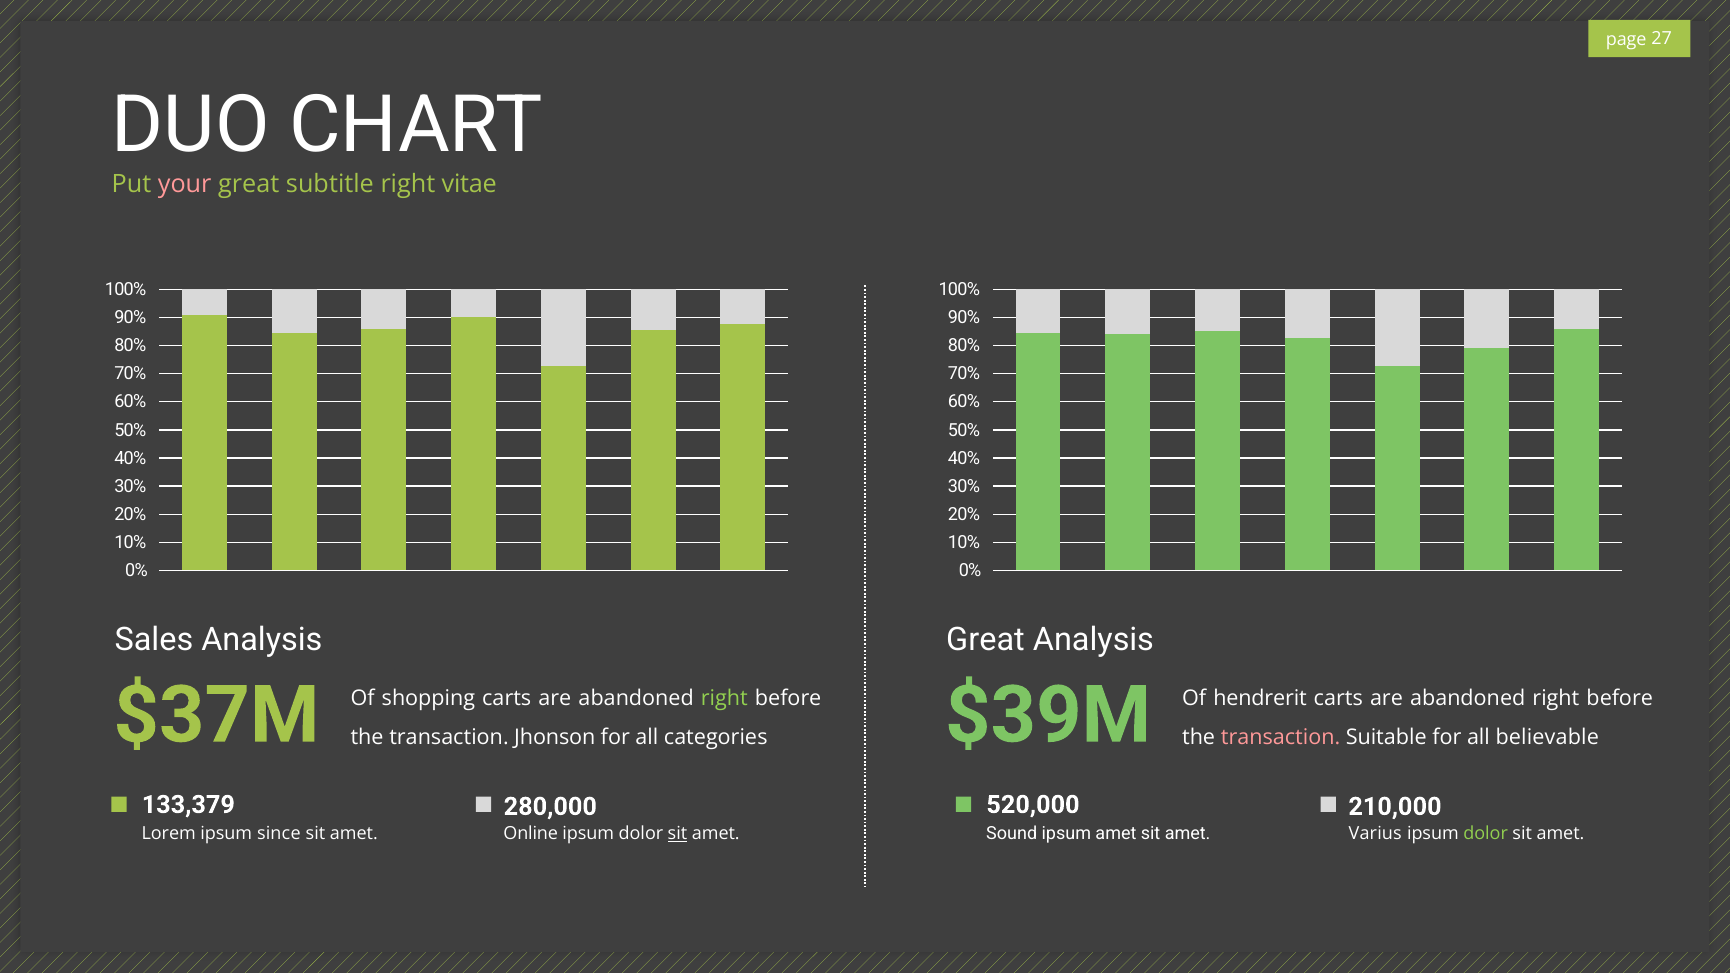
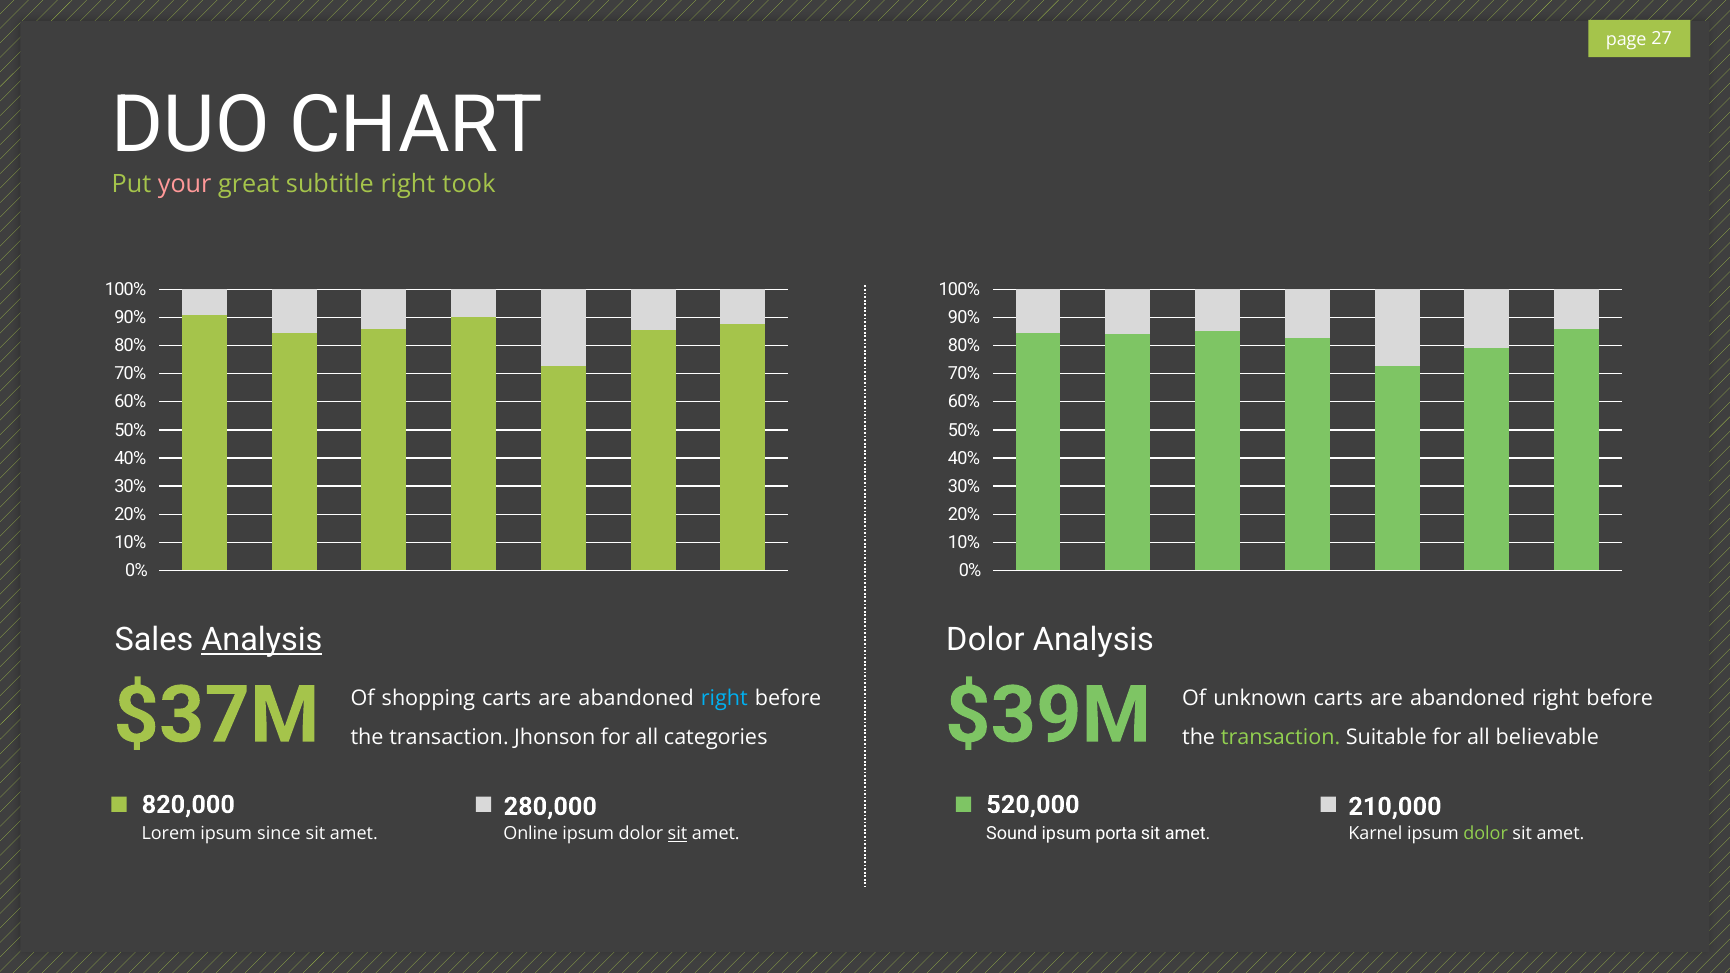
vitae: vitae -> took (469, 184)
Analysis underline: none -> present (262, 640)
Great: Great -> Dolor (985, 640)
right colour: light green -> light blue (724, 699)
hendrerit: hendrerit -> unknown (1260, 699)
transaction colour: pink -> light green (1281, 737)
133,379: 133,379 -> 820,000 (188, 805)
ipsum amet: amet -> porta (1116, 834)
Varius: Varius -> Karnel (1375, 834)
